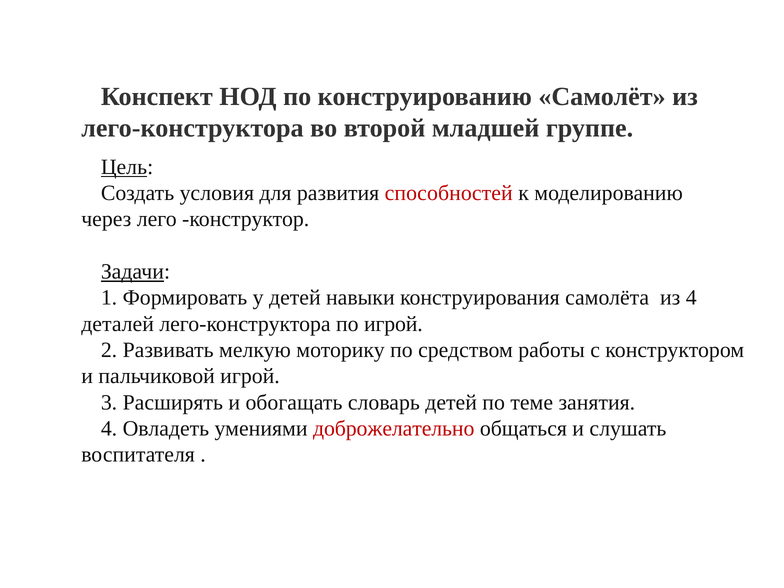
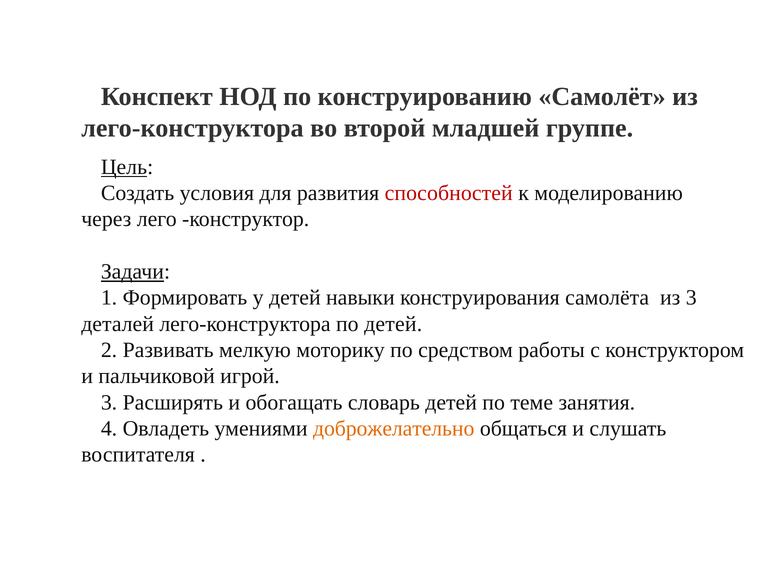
из 4: 4 -> 3 (691, 298)
по игрой: игрой -> детей (393, 324)
доброжелательно colour: red -> orange (394, 428)
